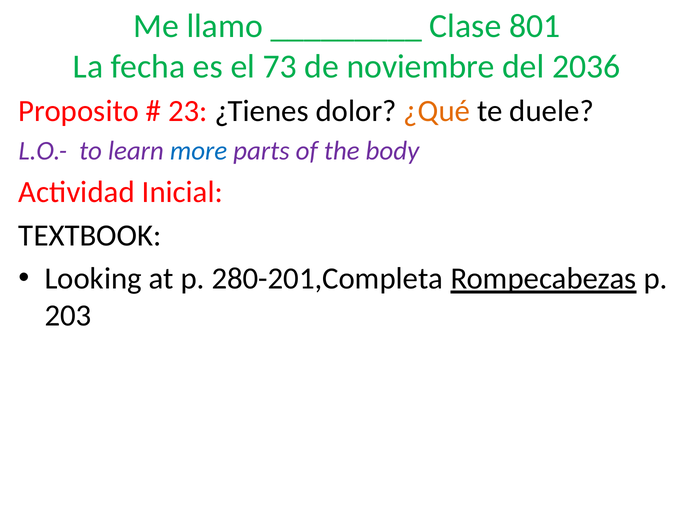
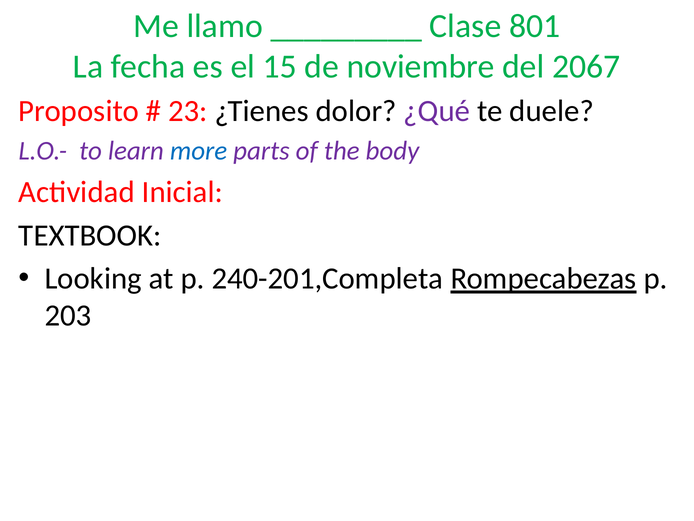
73: 73 -> 15 (280, 67)
2036: 2036 -> 2067 (586, 67)
¿Qué colour: orange -> purple (437, 111)
280-201,Completa: 280-201,Completa -> 240-201,Completa (327, 278)
